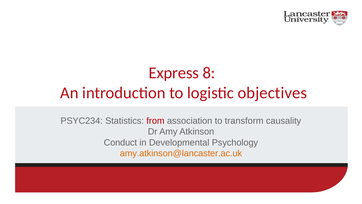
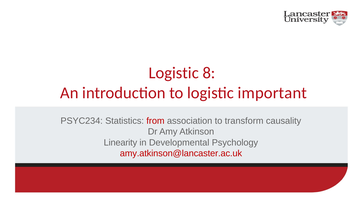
Express: Express -> Logistic (174, 73)
objectives: objectives -> important (272, 93)
Conduct: Conduct -> Linearity (120, 142)
amy.atkinson@lancaster.ac.uk colour: orange -> red (181, 153)
